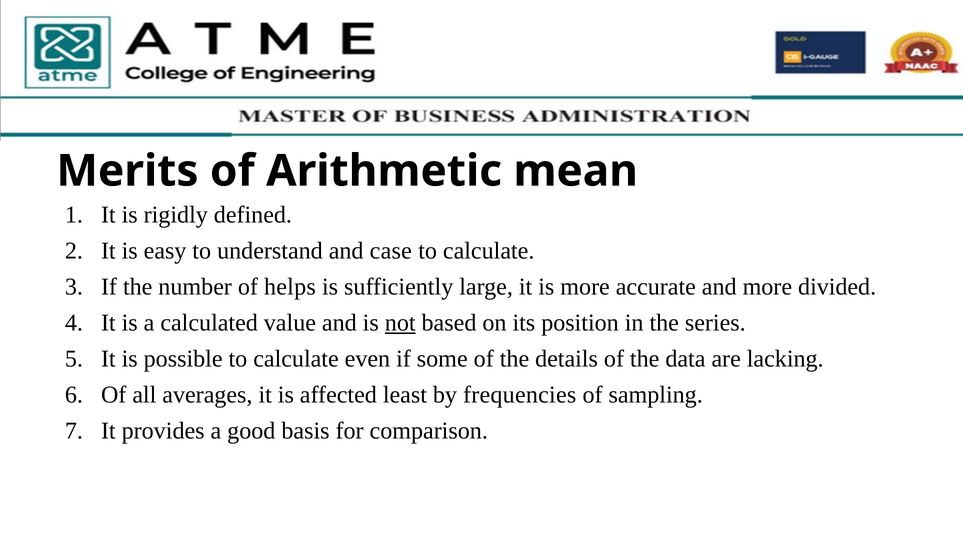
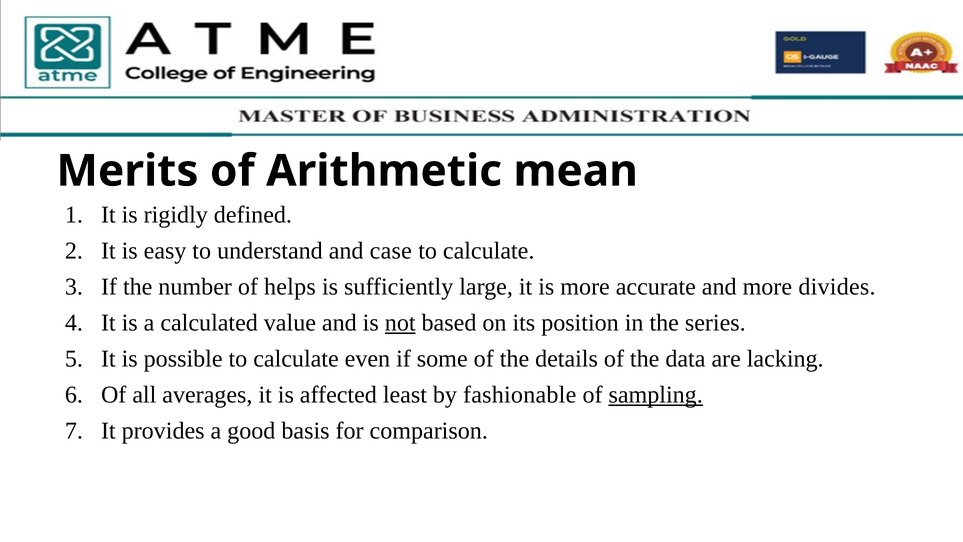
divided: divided -> divides (837, 287)
frequencies: frequencies -> fashionable (520, 395)
sampling underline: none -> present (656, 395)
